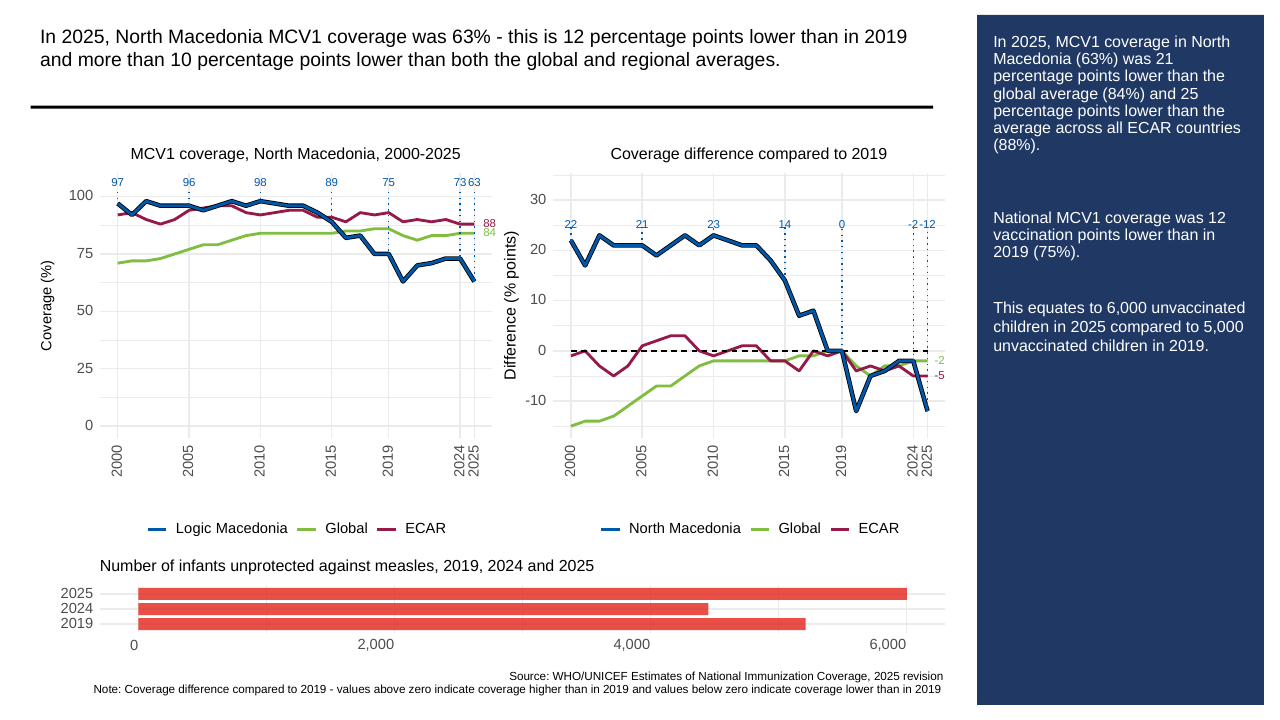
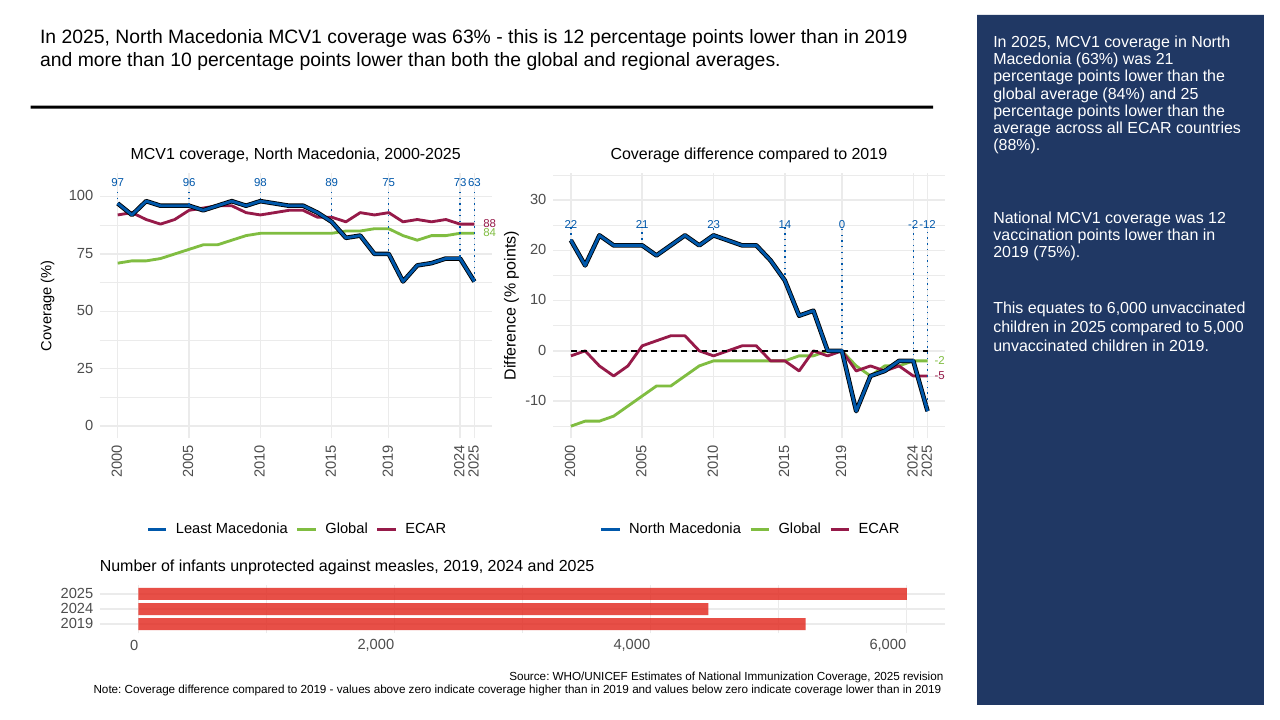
Logic: Logic -> Least (194, 529)
